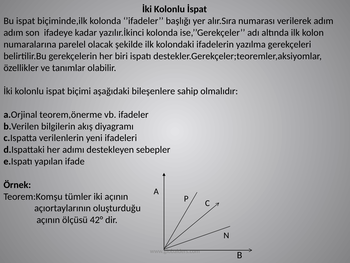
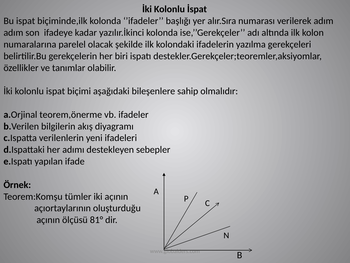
42°: 42° -> 81° (96, 220)
